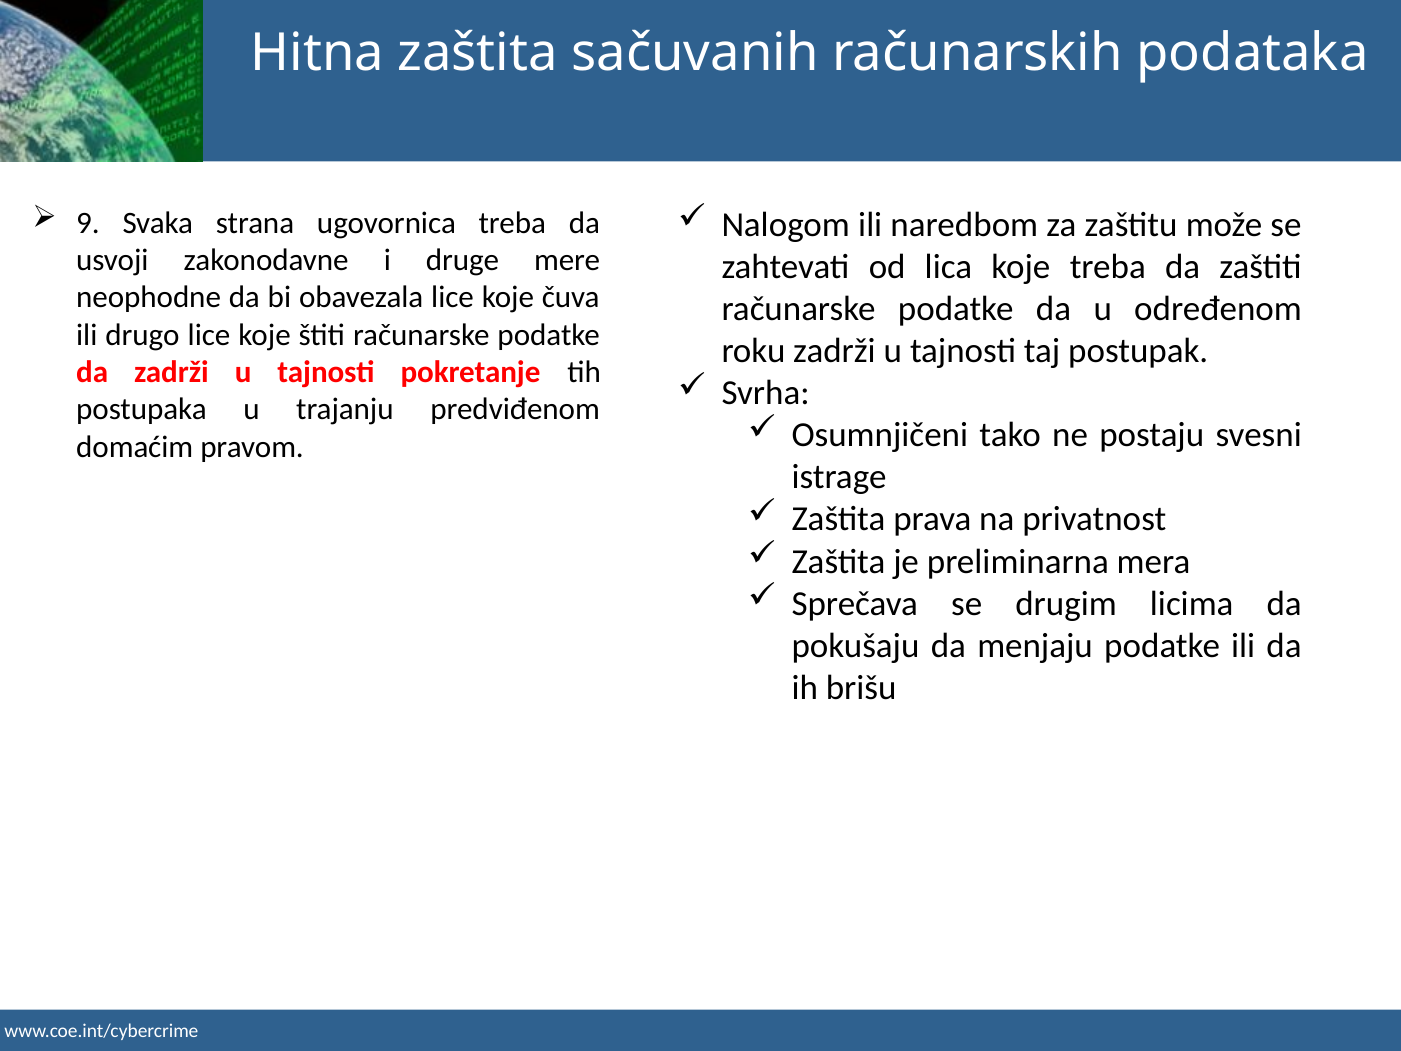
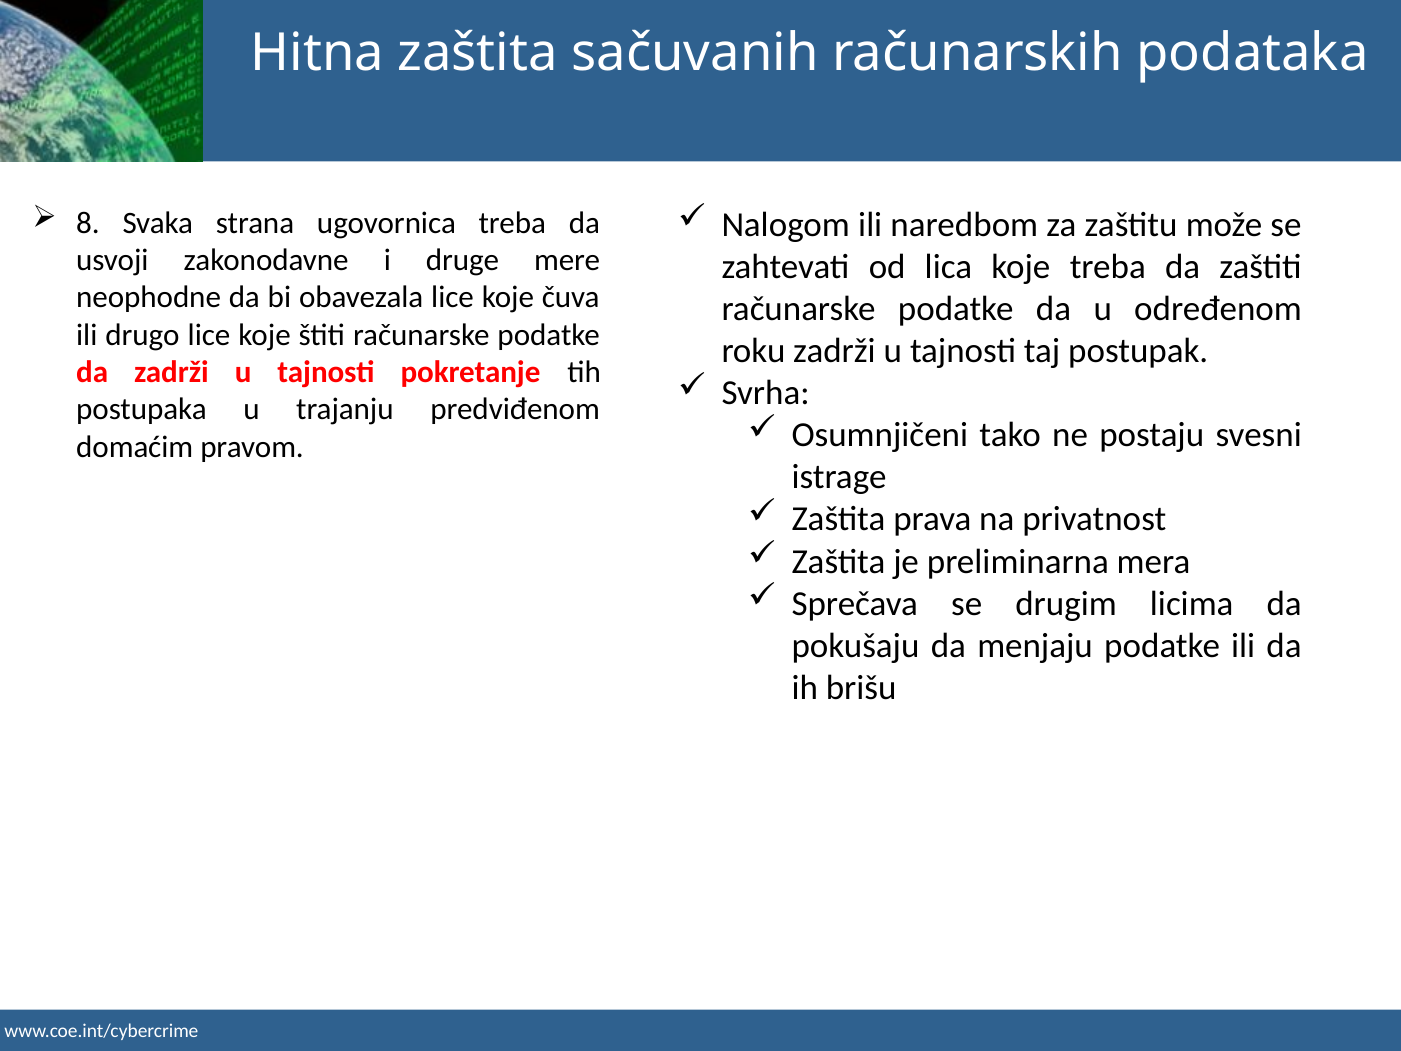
9: 9 -> 8 (88, 223)
